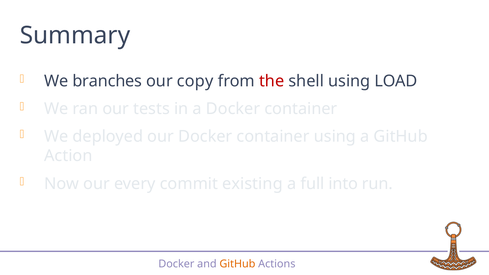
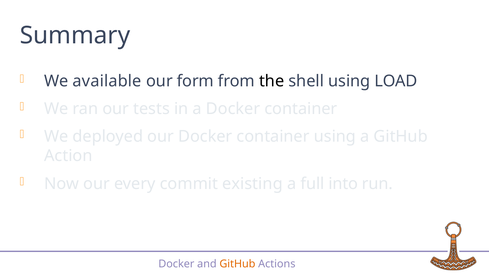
branches: branches -> available (107, 81)
copy: copy -> form (195, 81)
the colour: red -> black (272, 81)
